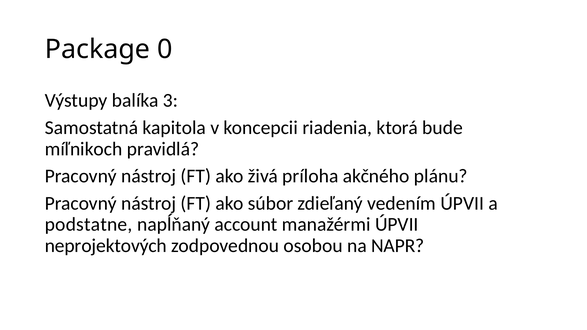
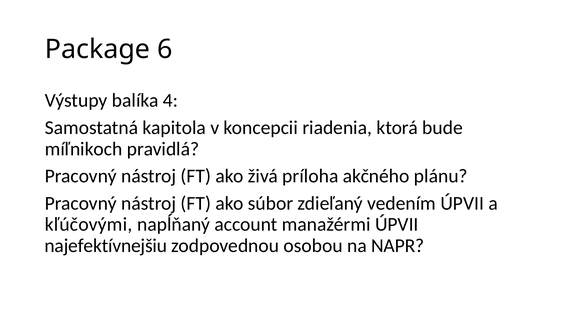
0: 0 -> 6 (165, 49)
3: 3 -> 4 (170, 101)
podstatne: podstatne -> kľúčovými (89, 225)
neprojektových: neprojektových -> najefektívnejšiu (106, 246)
